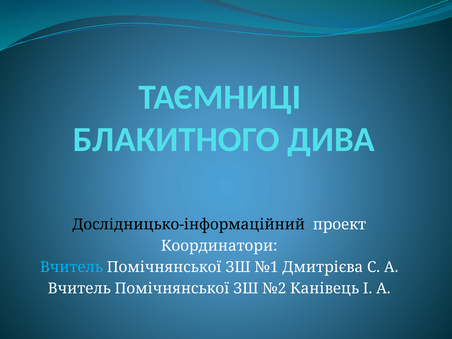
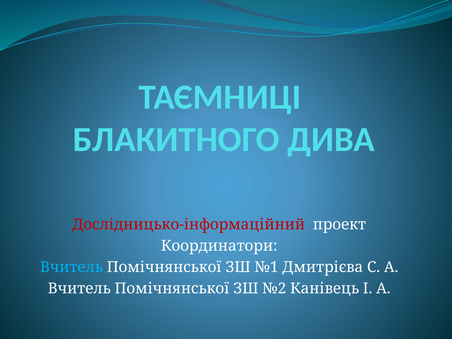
Дослідницько-інформаційний colour: black -> red (189, 225)
